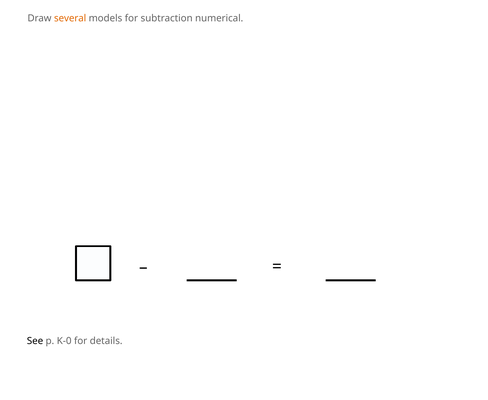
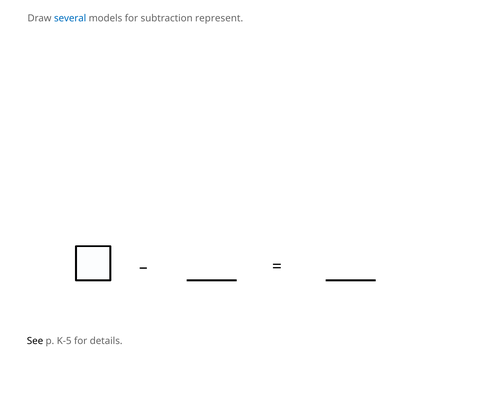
several colour: orange -> blue (70, 18)
numerical: numerical -> represent (219, 18)
K-0: K-0 -> K-5 (64, 341)
